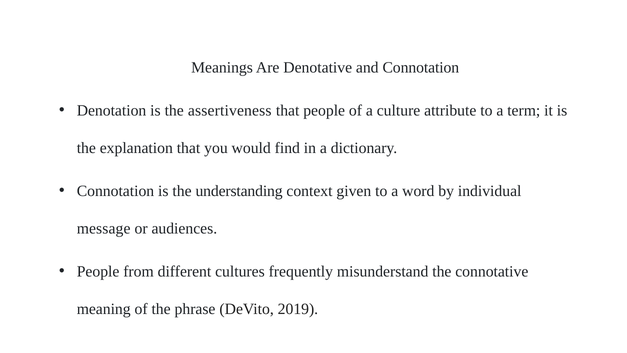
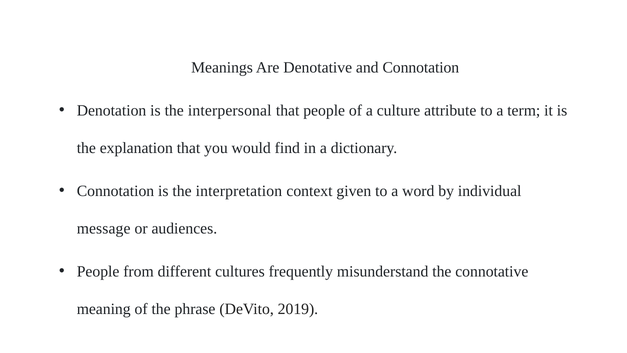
assertiveness: assertiveness -> interpersonal (230, 110)
understanding: understanding -> interpretation (239, 191)
